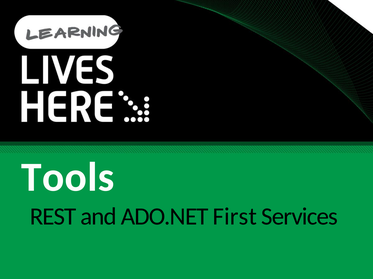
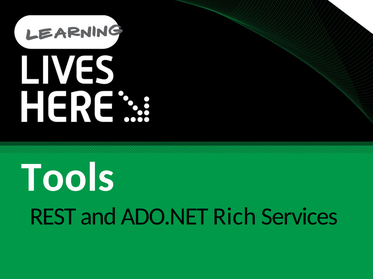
First: First -> Rich (235, 217)
